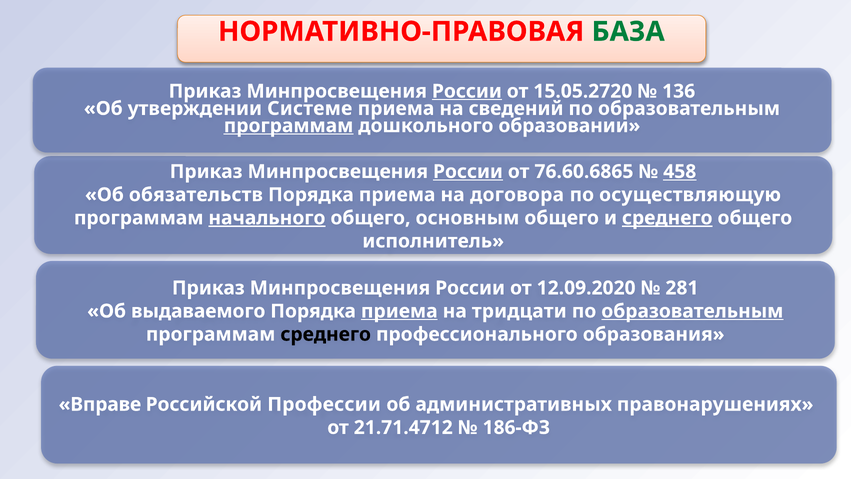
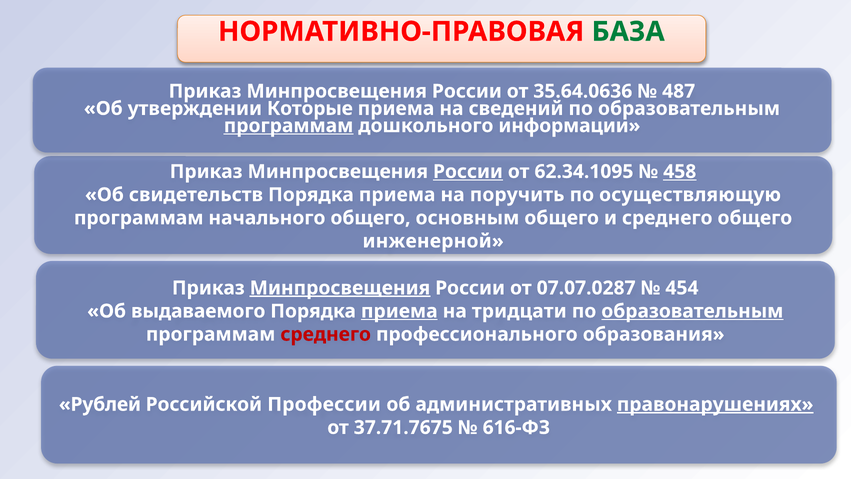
России underline: present -> none (467, 91)
15.05.2720: 15.05.2720 -> 35.64.0636 (583, 91)
136: 136 -> 487 (679, 91)
Системе: Системе -> Которые (310, 108)
образовании: образовании -> информации (569, 126)
76.60.6865: 76.60.6865 -> 62.34.1095 (584, 172)
обязательств: обязательств -> свидетельств (196, 195)
договора: договора -> поручить (517, 195)
начального underline: present -> none (267, 218)
среднего underline: present -> none (667, 218)
исполнитель: исполнитель -> инженерной (433, 241)
Минпросвещения underline: none -> present (340, 288)
12.09.2020: 12.09.2020 -> 07.07.0287 (586, 288)
281: 281 -> 454 (682, 288)
среднего colour: black -> red (326, 334)
Вправе: Вправе -> Рублей (100, 404)
правонарушениях underline: none -> present (715, 404)
21.71.4712: 21.71.4712 -> 37.71.7675 (403, 427)
186-ФЗ: 186-ФЗ -> 616-ФЗ (516, 427)
